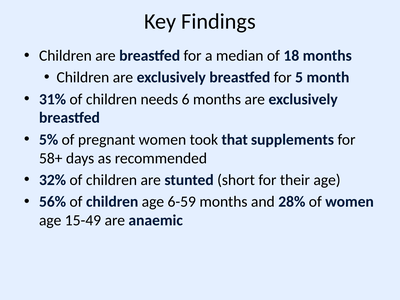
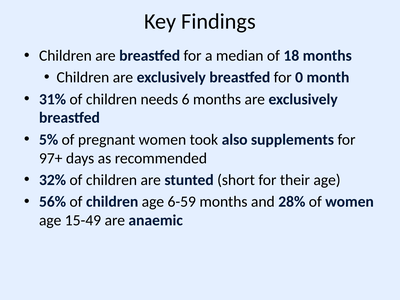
5: 5 -> 0 (299, 77)
that: that -> also (235, 140)
58+: 58+ -> 97+ (51, 158)
